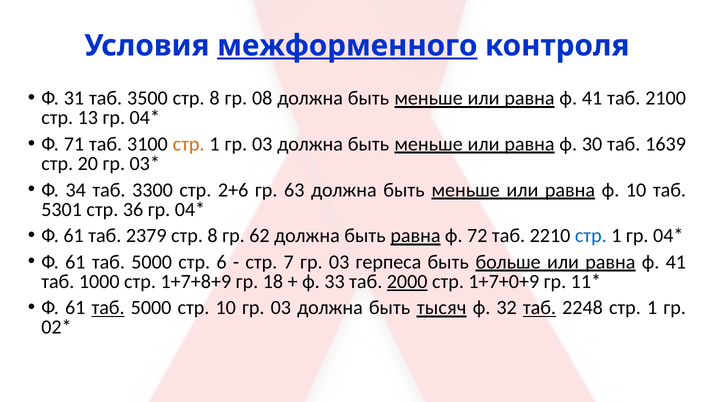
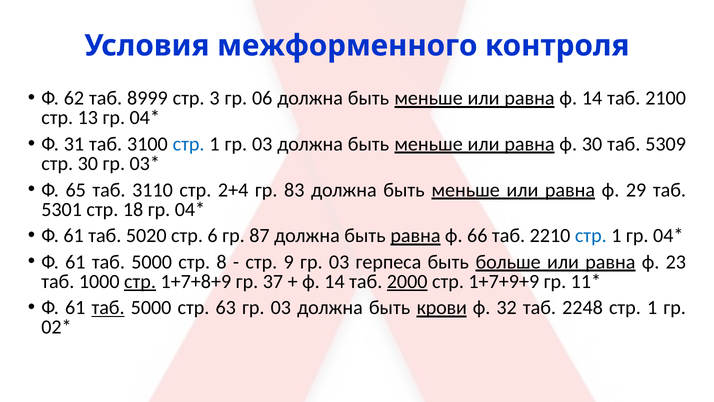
межформенного underline: present -> none (347, 46)
31: 31 -> 62 (74, 98)
3500: 3500 -> 8999 (147, 98)
8: 8 -> 3 (215, 98)
08: 08 -> 06 (262, 98)
41: 41 -> 14 (592, 98)
71: 71 -> 31 (74, 144)
стр colour: orange -> blue (189, 144)
1639: 1639 -> 5309 (666, 144)
стр 20: 20 -> 30 (88, 163)
34: 34 -> 65 (76, 190)
3300: 3300 -> 3110 (153, 190)
2+6: 2+6 -> 2+4 (233, 190)
63: 63 -> 83 (294, 190)
ф 10: 10 -> 29 (636, 190)
36: 36 -> 18 (133, 209)
2379: 2379 -> 5020 (146, 235)
8: 8 -> 6 (213, 235)
62: 62 -> 87 (259, 235)
72: 72 -> 66 (477, 235)
6: 6 -> 8 (222, 262)
7: 7 -> 9 (289, 262)
41: 41 -> 23 (676, 262)
стр underline: none -> present (140, 281)
18: 18 -> 37 (273, 281)
33: 33 -> 14 (335, 281)
1+7+0+9: 1+7+0+9 -> 1+7+9+9 (504, 281)
стр 10: 10 -> 63 (226, 307)
тысяч: тысяч -> крови (442, 307)
таб underline: present -> none (539, 307)
